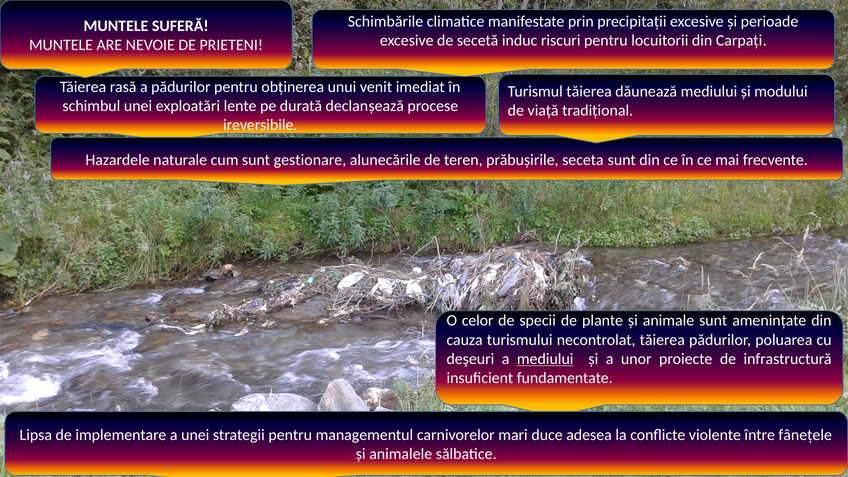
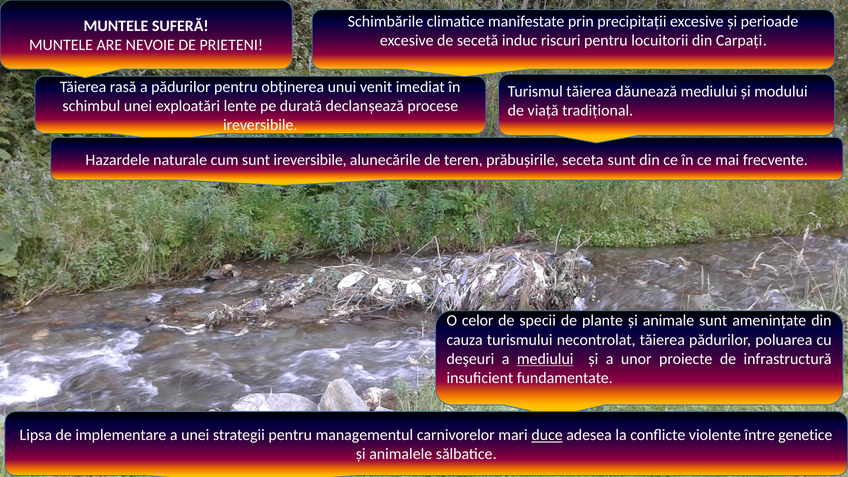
sunt gestionare: gestionare -> ireversibile (310, 160)
duce underline: none -> present (547, 435)
fânețele: fânețele -> genetice (805, 435)
